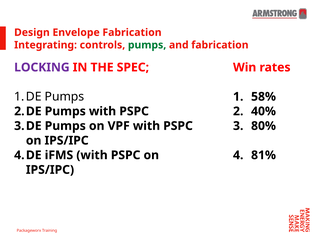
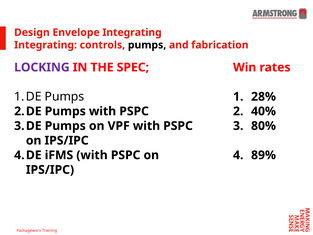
Envelope Fabrication: Fabrication -> Integrating (132, 32)
pumps colour: green -> black (147, 45)
58%: 58% -> 28% (264, 97)
81%: 81% -> 89% (264, 155)
